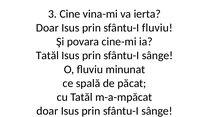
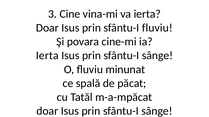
Tatăl: Tatăl -> Ierta (47, 56)
